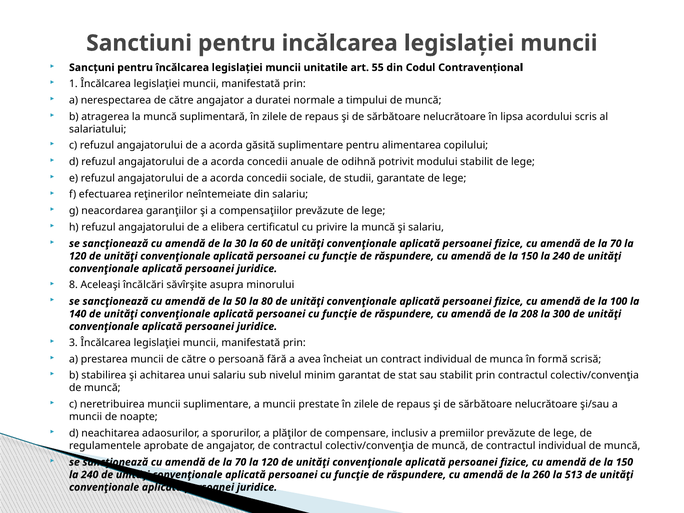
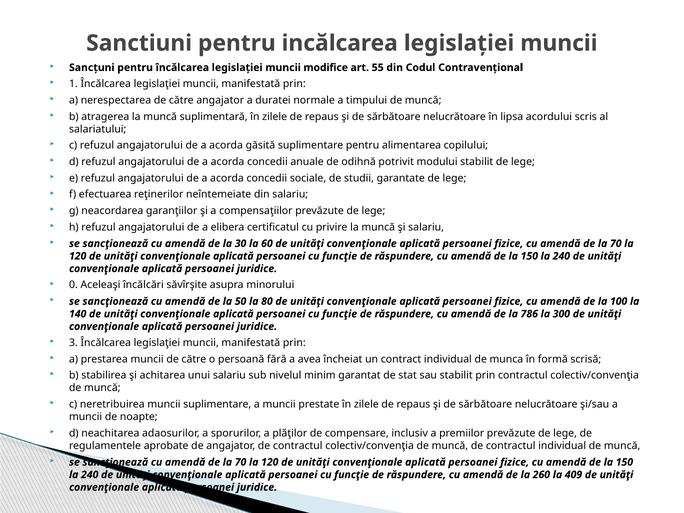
unitatile: unitatile -> modifice (326, 68)
8: 8 -> 0 (73, 285)
208: 208 -> 786 (529, 314)
513: 513 -> 409 (573, 475)
